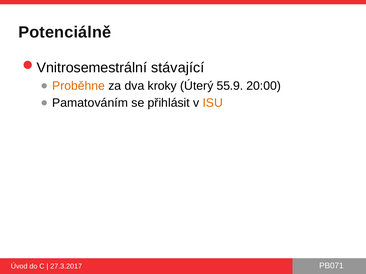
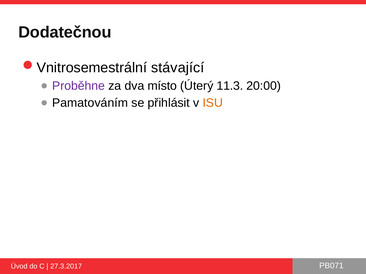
Potenciálně: Potenciálně -> Dodatečnou (65, 32)
Proběhne colour: orange -> purple (79, 86)
kroky: kroky -> místo (162, 86)
55.9: 55.9 -> 11.3 (230, 86)
